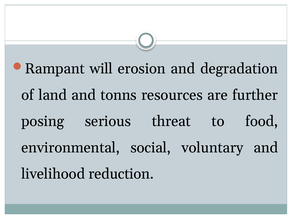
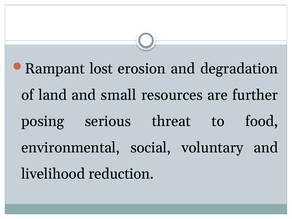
will: will -> lost (101, 69)
tonns: tonns -> small (118, 95)
